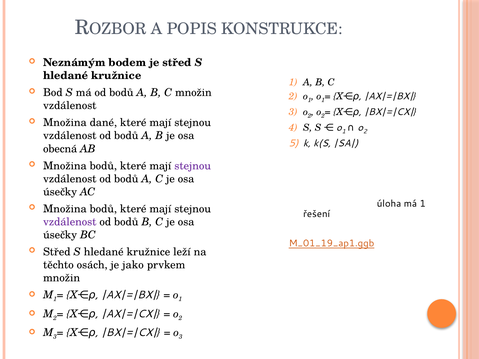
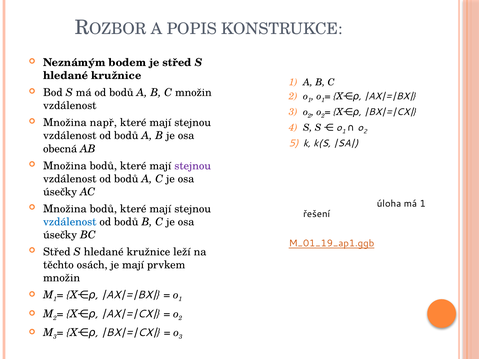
dané: dané -> např (103, 123)
vzdálenost colour: purple -> blue (70, 222)
je jako: jako -> mají (133, 265)
